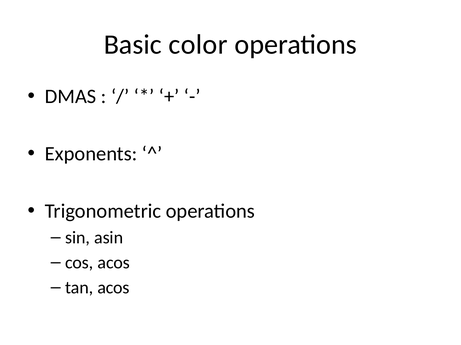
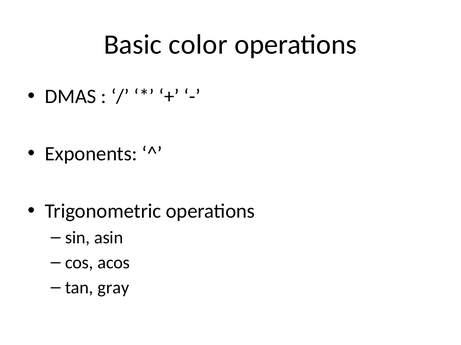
tan acos: acos -> gray (113, 288)
